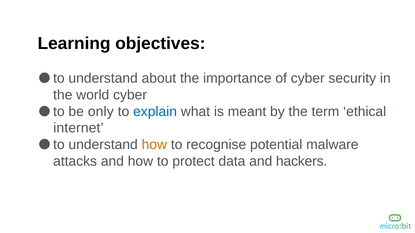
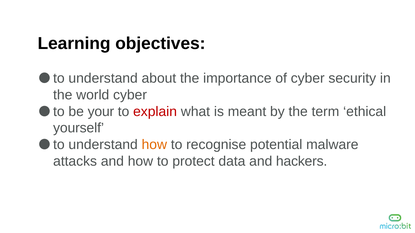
only: only -> your (101, 112)
explain colour: blue -> red (155, 112)
internet: internet -> yourself (79, 128)
